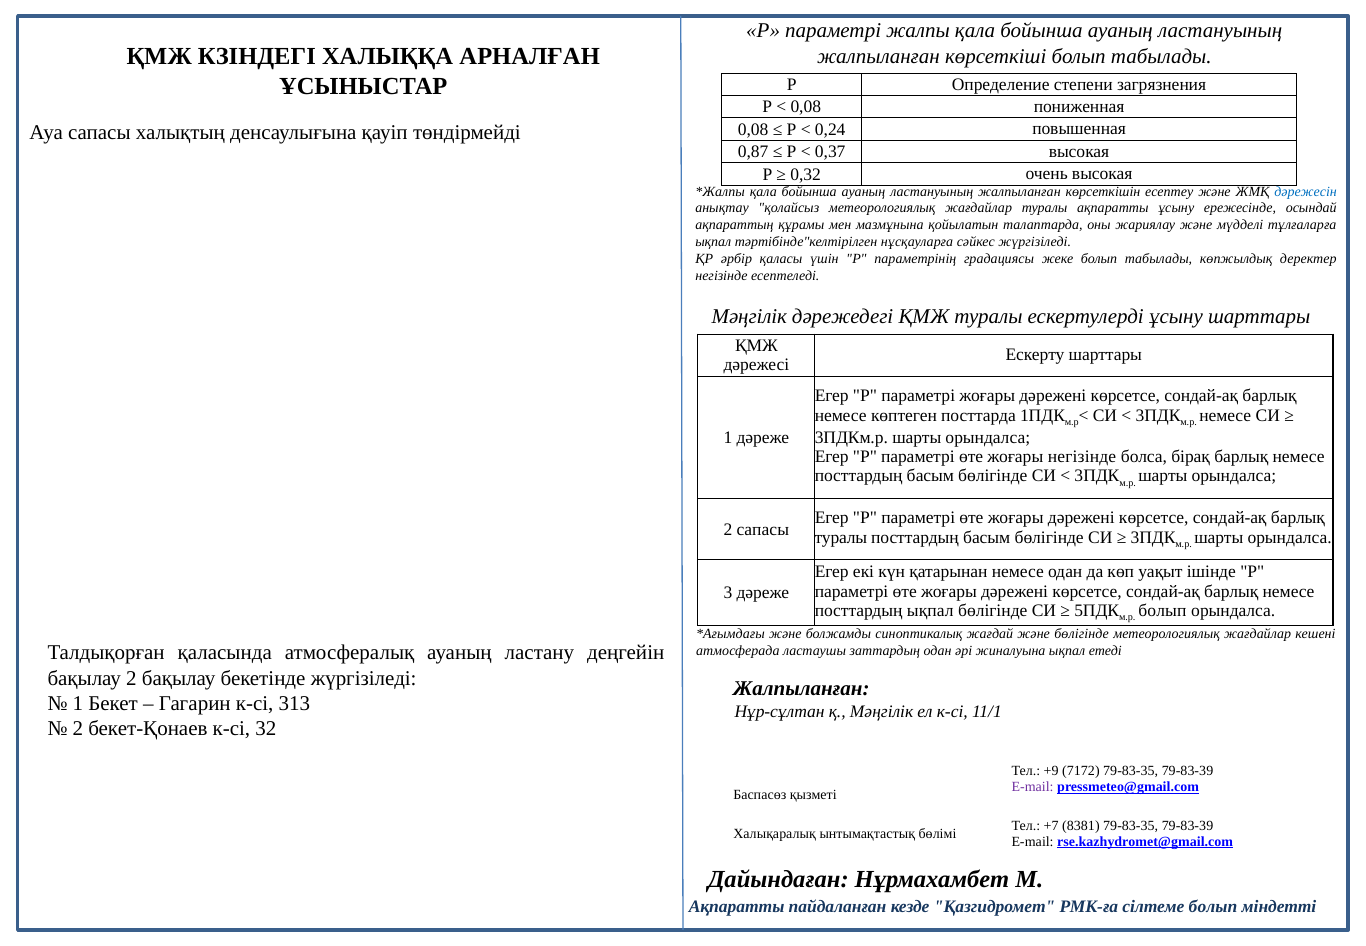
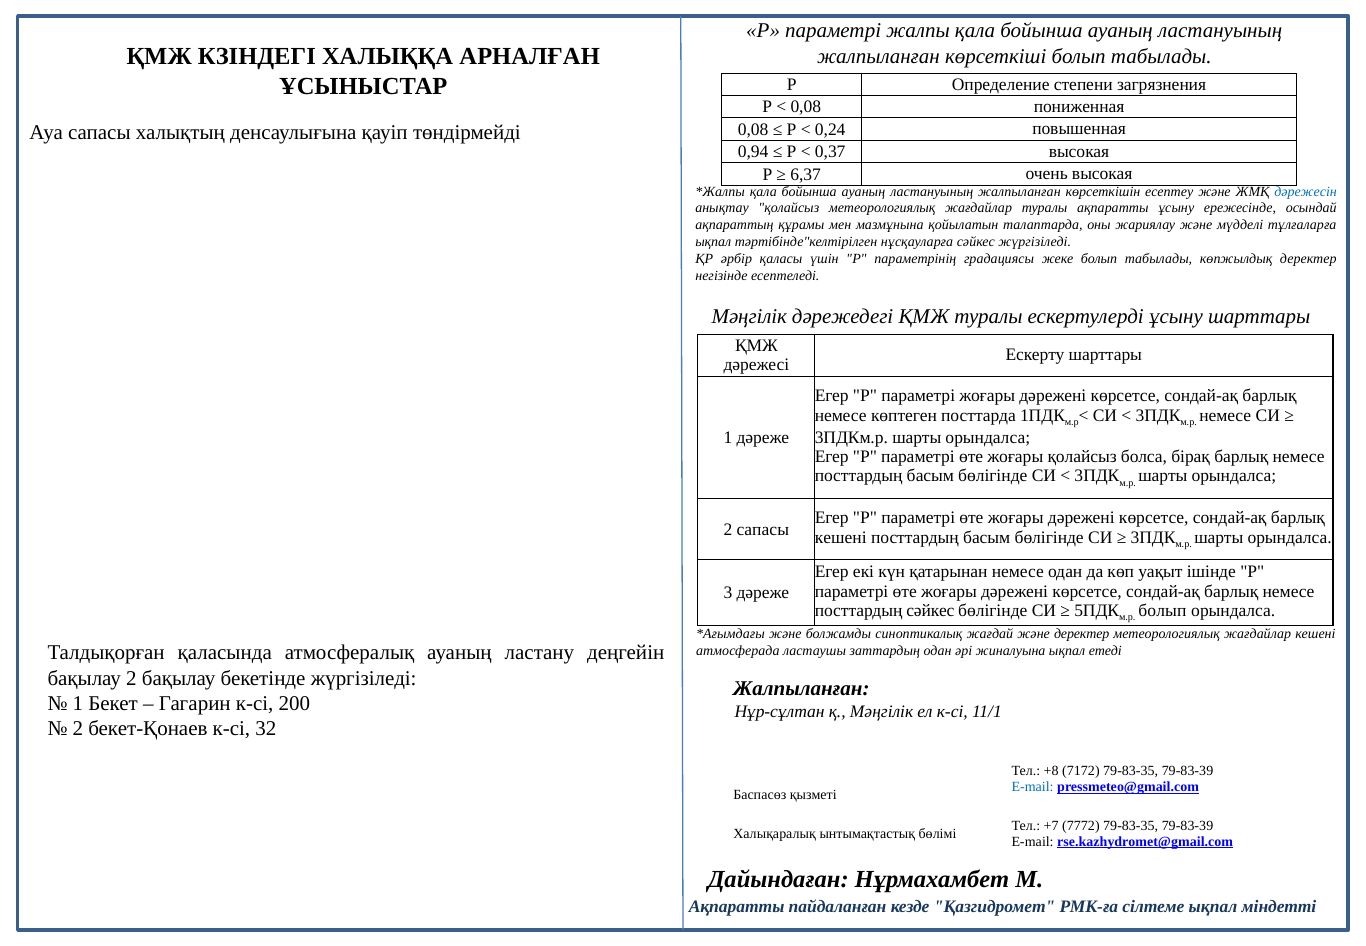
0,87: 0,87 -> 0,94 (753, 152)
0,32: 0,32 -> 6,37 (806, 175)
жоғары негізінде: негізінде -> қолайсыз (1082, 457)
туралы: туралы -> кешені (841, 537)
посттардың ықпал: ықпал -> сәйкес (930, 611)
және бөлігінде: бөлігінде -> деректер (1082, 634)
313: 313 -> 200 (294, 703)
+9: +9 -> +8 (1051, 771)
E-mail colour: purple -> blue (1033, 787)
8381: 8381 -> 7772 (1081, 826)
сілтеме болып: болып -> ықпал (1213, 906)
